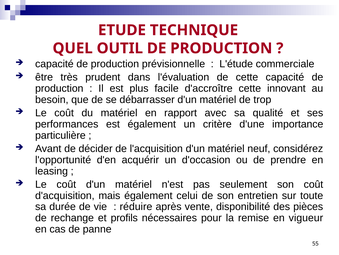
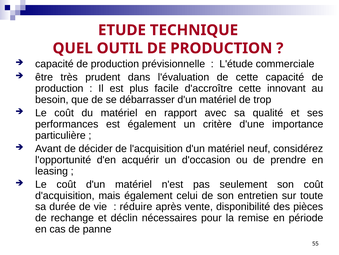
profils: profils -> déclin (124, 217)
vigueur: vigueur -> période (306, 217)
